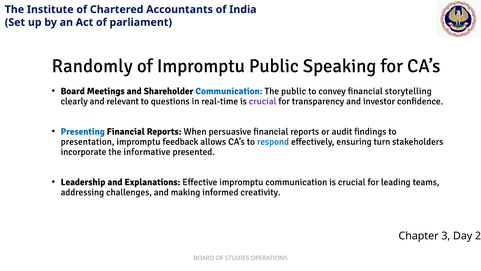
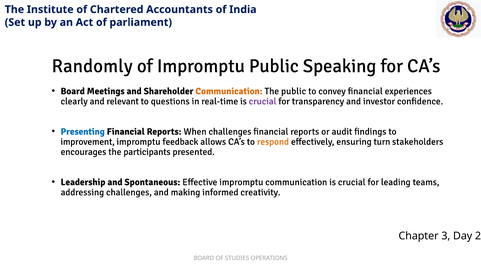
Communication colour: blue -> orange (229, 91)
storytelling: storytelling -> experiences (408, 91)
When persuasive: persuasive -> challenges (230, 131)
presentation: presentation -> improvement (88, 141)
respond colour: blue -> orange (273, 141)
incorporate: incorporate -> encourages (83, 152)
informative: informative -> participants (147, 152)
Explanations: Explanations -> Spontaneous (152, 182)
